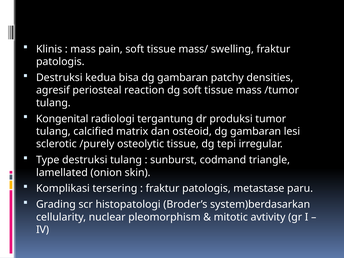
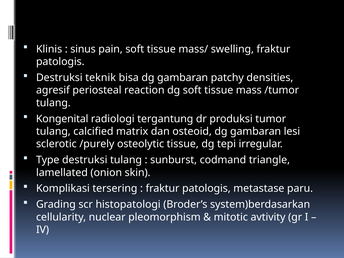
mass: mass -> sinus (83, 49)
kedua: kedua -> teknik (101, 78)
